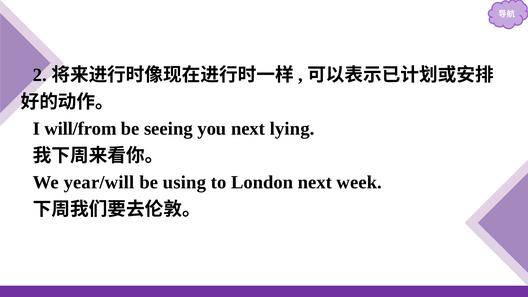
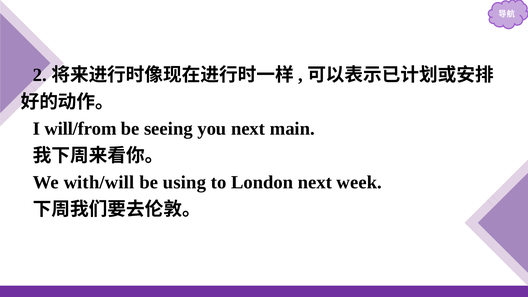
lying: lying -> main (292, 129)
year/will: year/will -> with/will (99, 182)
